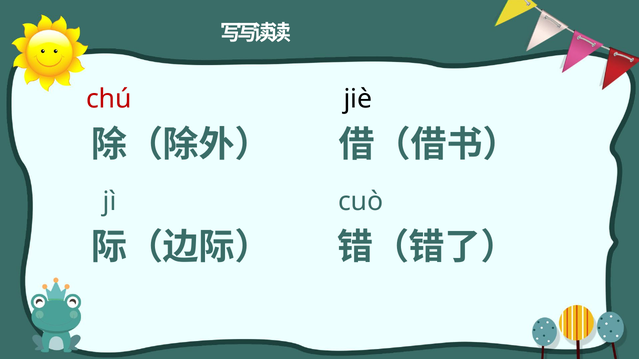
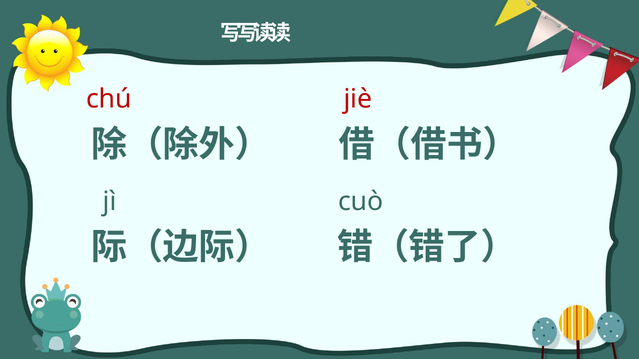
jiè colour: black -> red (358, 99)
